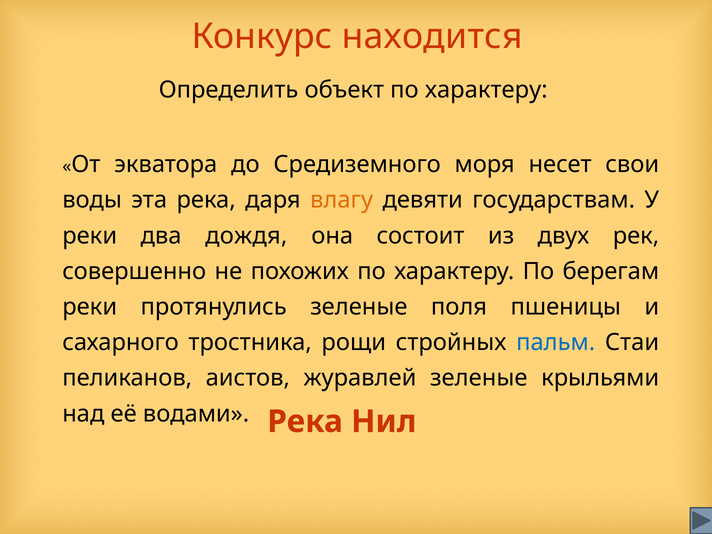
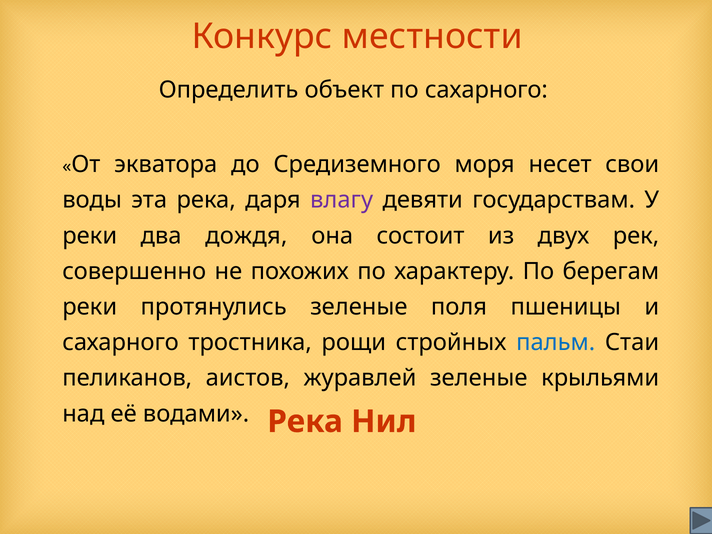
находится: находится -> местности (432, 36)
объект по характеру: характеру -> сахарного (486, 90)
влагу colour: orange -> purple (342, 200)
